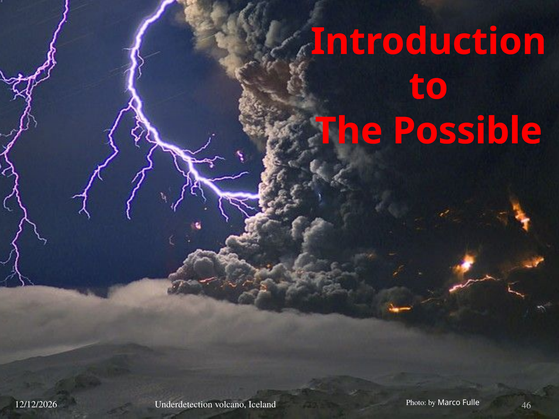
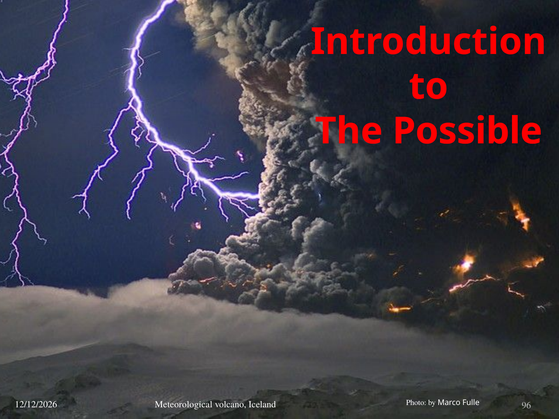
Underdetection: Underdetection -> Meteorological (184, 405)
46: 46 -> 96 (526, 406)
